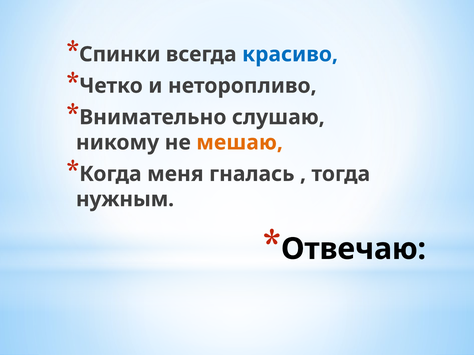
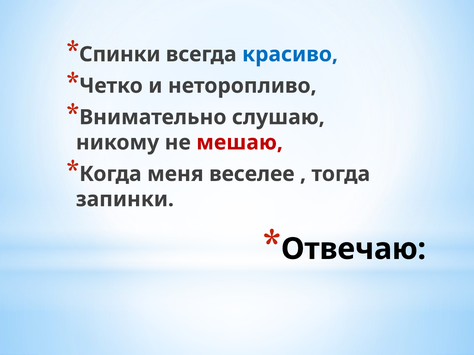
мешаю colour: orange -> red (240, 143)
гналась: гналась -> веселее (252, 174)
нужным: нужным -> запинки (125, 200)
